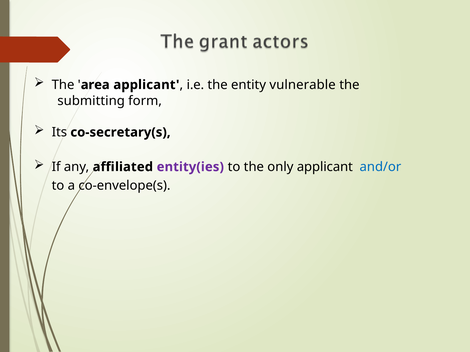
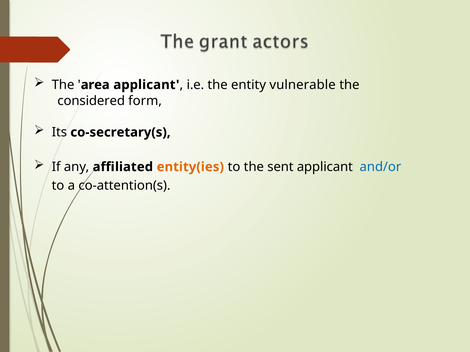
submitting: submitting -> considered (91, 101)
entity(ies colour: purple -> orange (190, 167)
only: only -> sent (280, 167)
co-envelope(s: co-envelope(s -> co-attention(s (124, 186)
